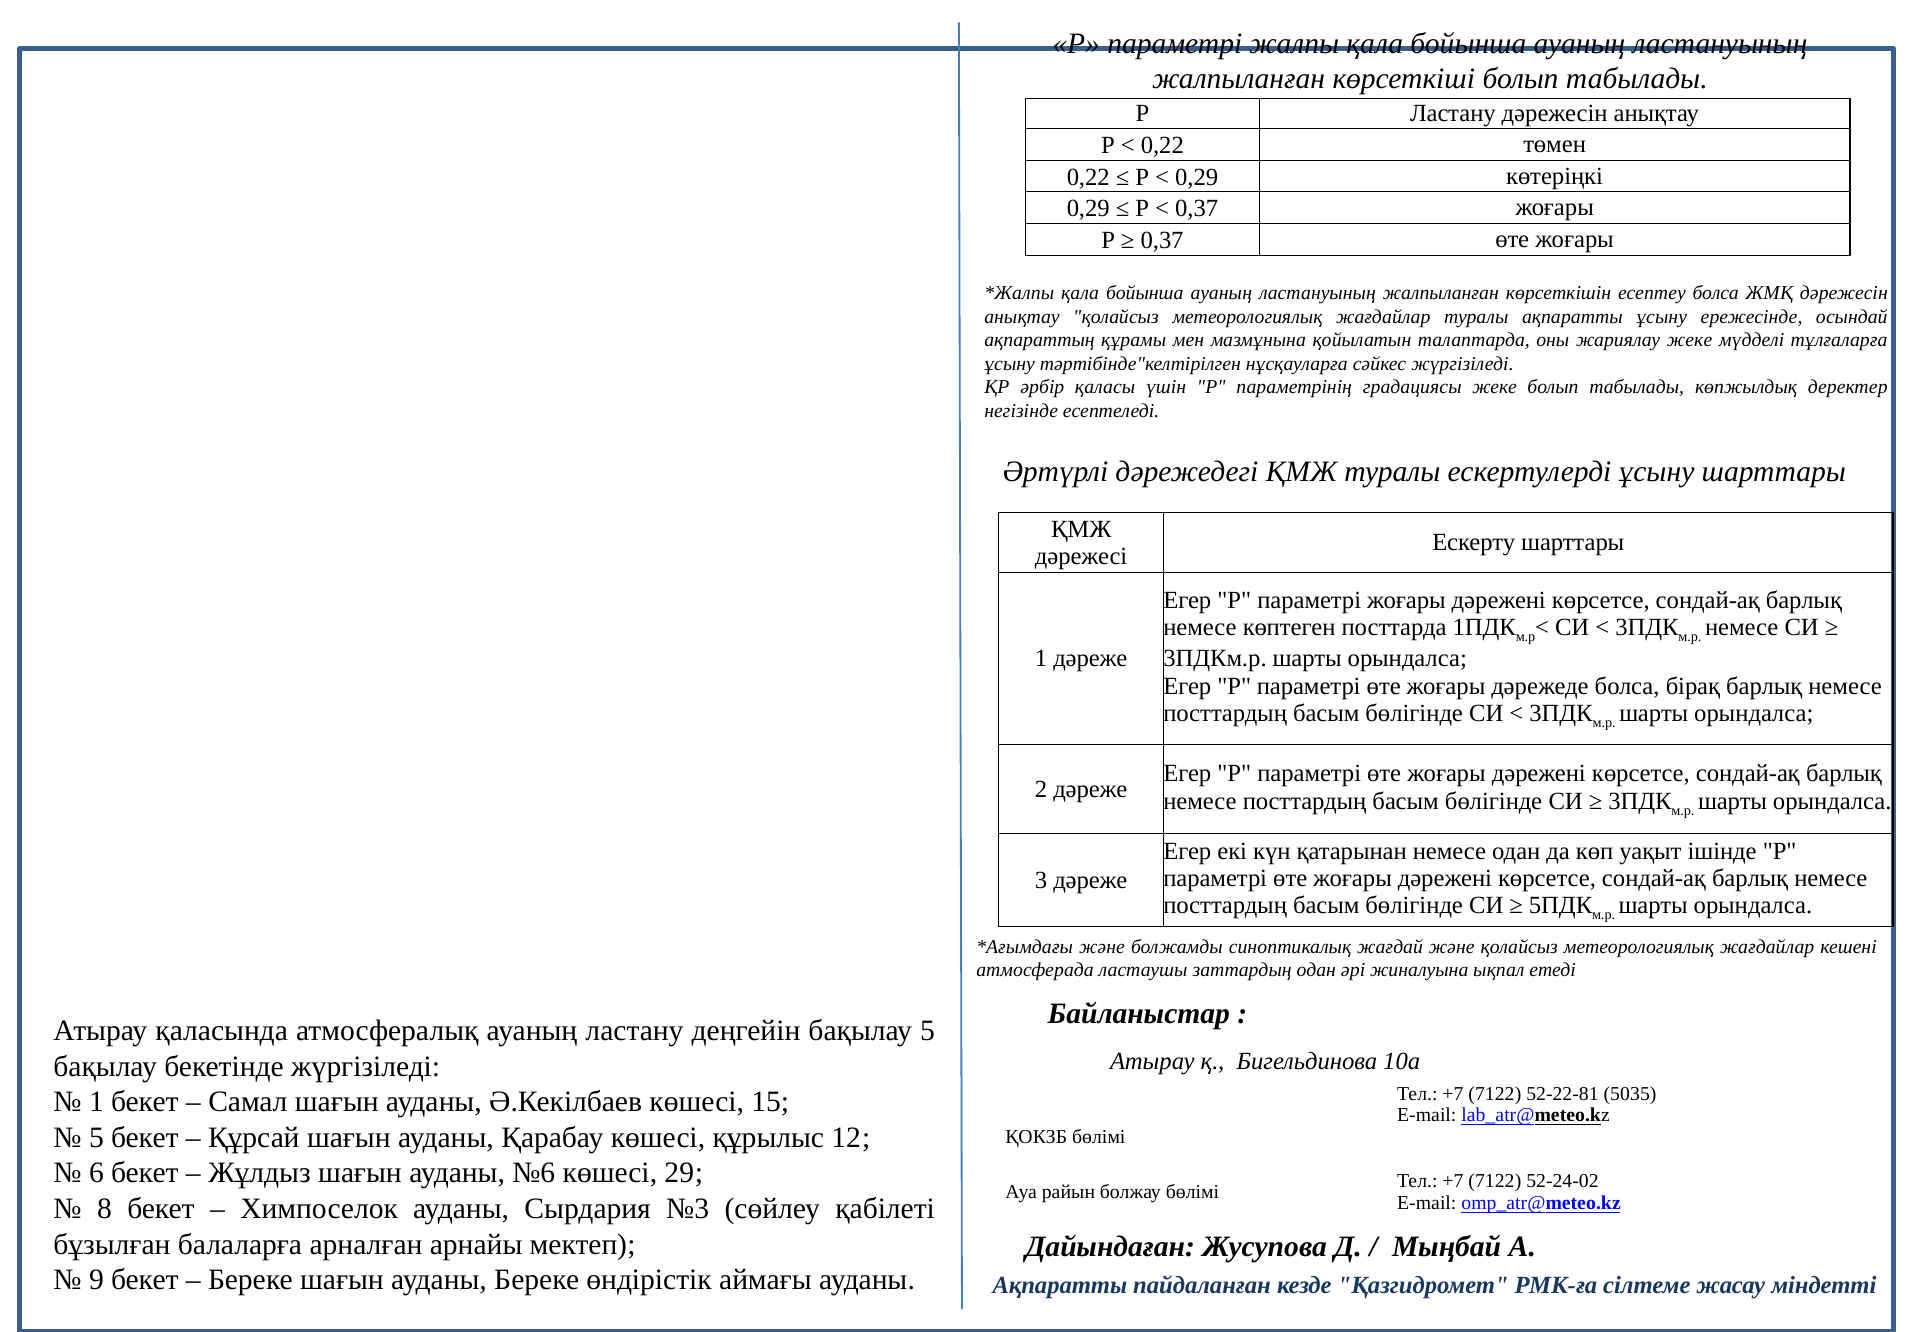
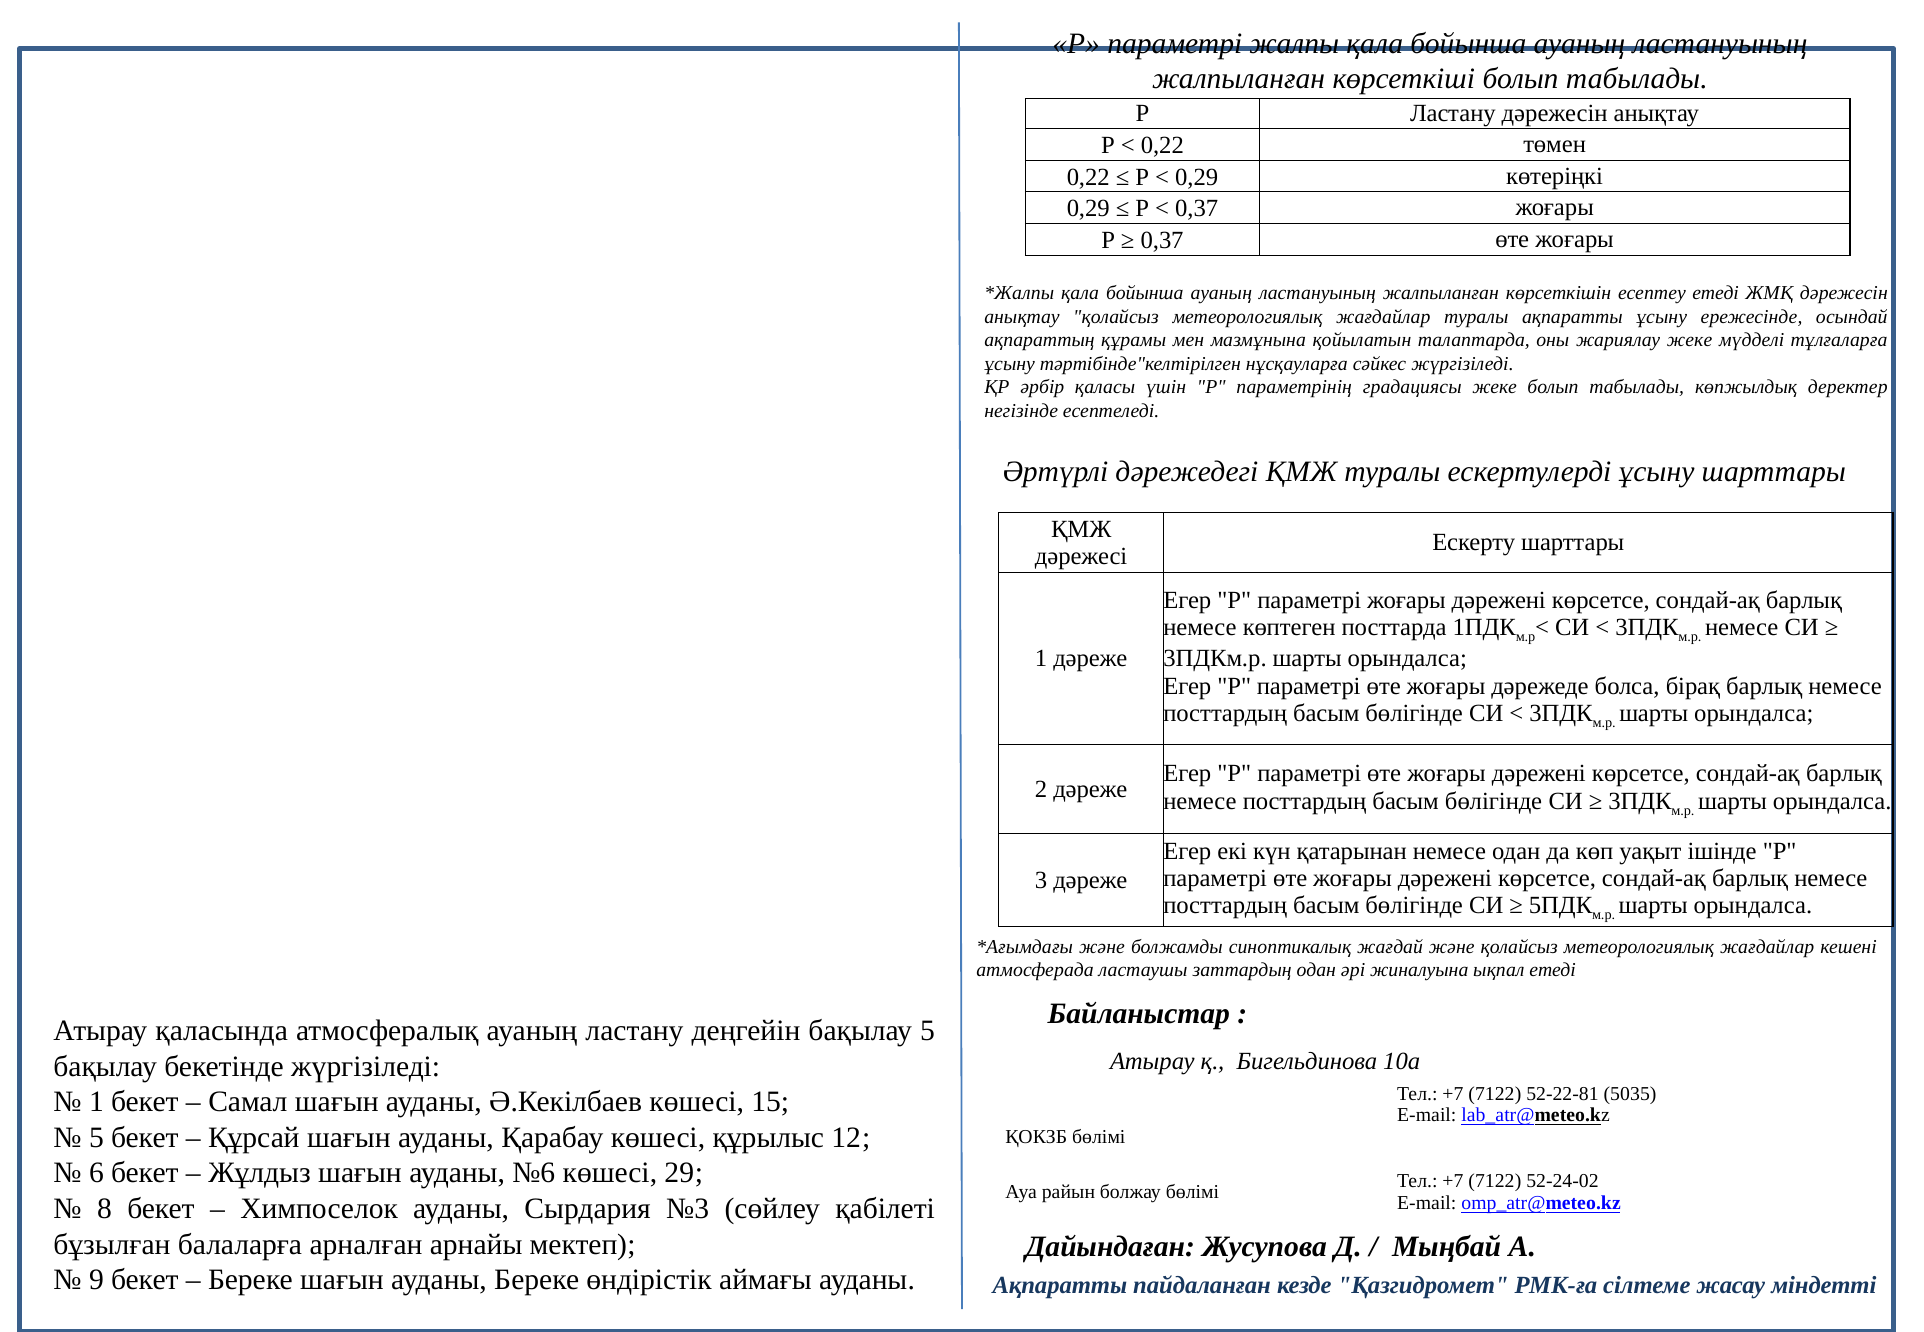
есептеу болса: болса -> етеді (1716, 293)
